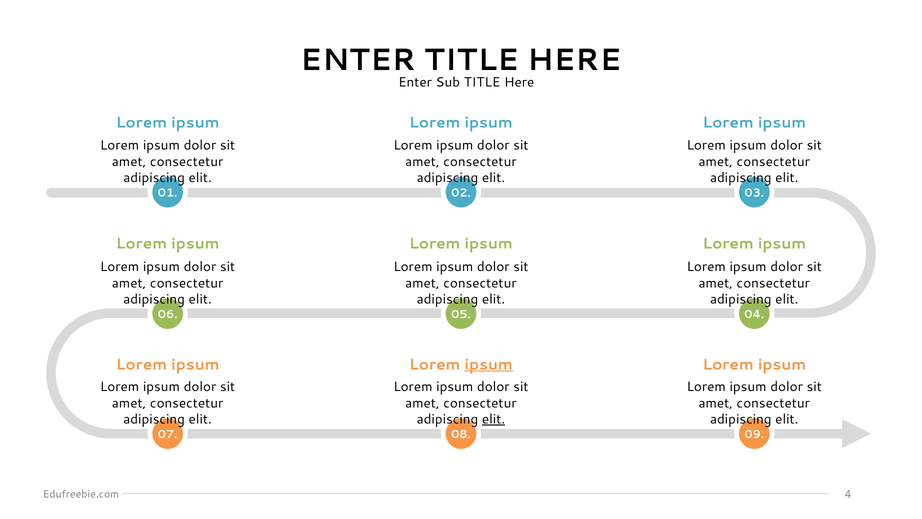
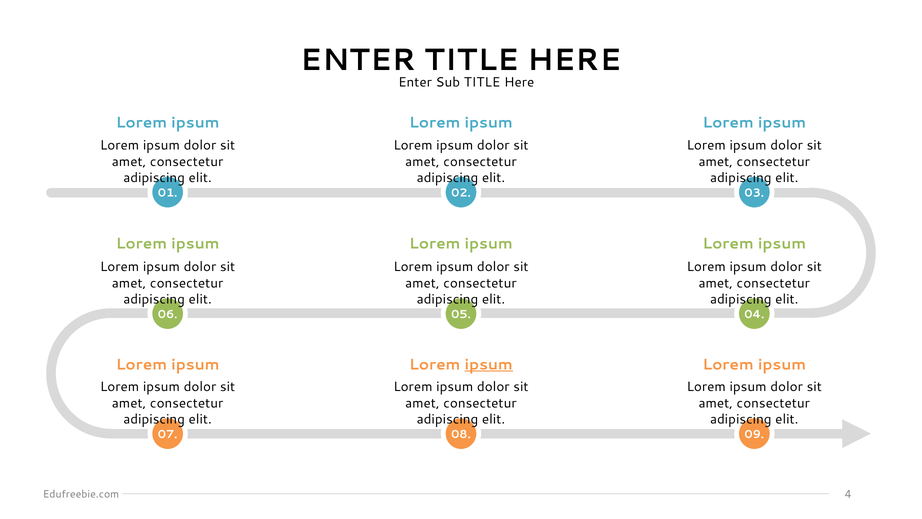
elit underline: present -> none (494, 419)
